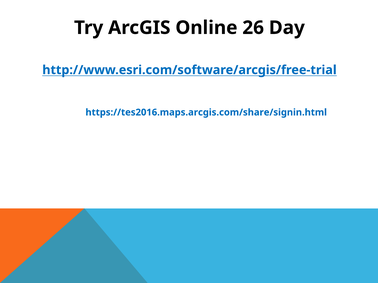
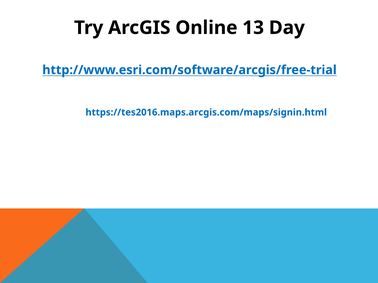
26: 26 -> 13 (253, 28)
https://tes2016.maps.arcgis.com/share/signin.html: https://tes2016.maps.arcgis.com/share/signin.html -> https://tes2016.maps.arcgis.com/maps/signin.html (206, 113)
